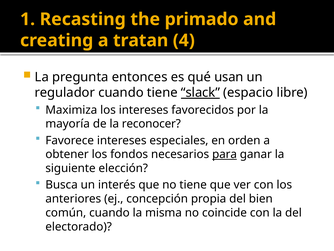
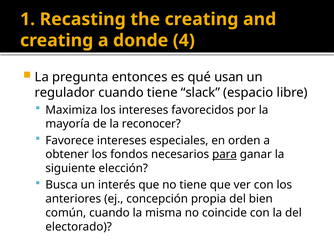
the primado: primado -> creating (202, 19)
tratan: tratan -> donde (141, 40)
slack underline: present -> none (200, 92)
